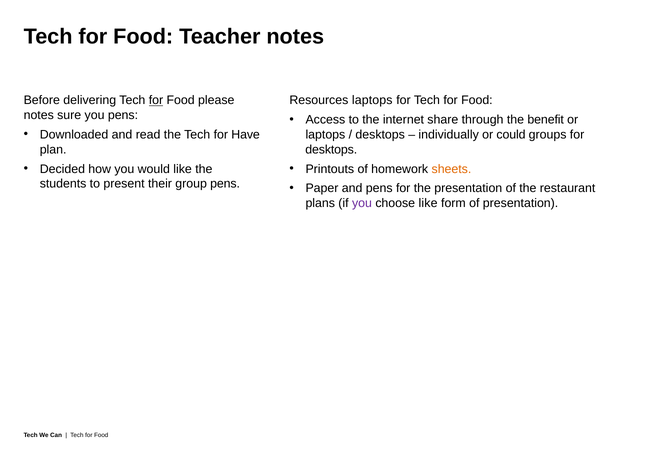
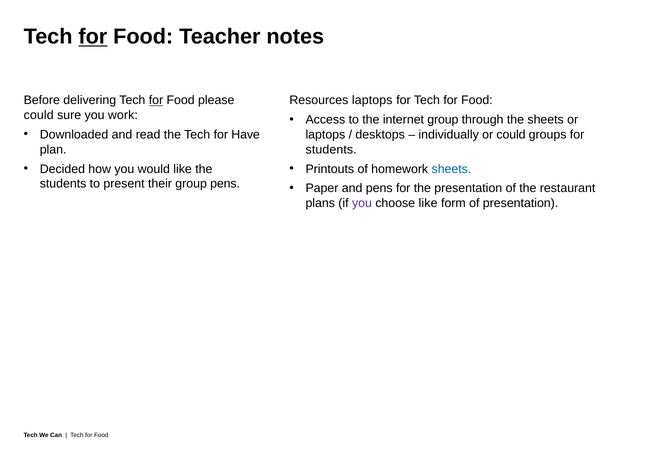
for underline: none -> present (93, 37)
notes: notes -> could (39, 115)
you pens: pens -> work (123, 115)
internet share: share -> group (443, 120)
the benefit: benefit -> sheets (546, 120)
desktops: desktops -> students (331, 150)
sheets colour: orange -> blue (451, 169)
